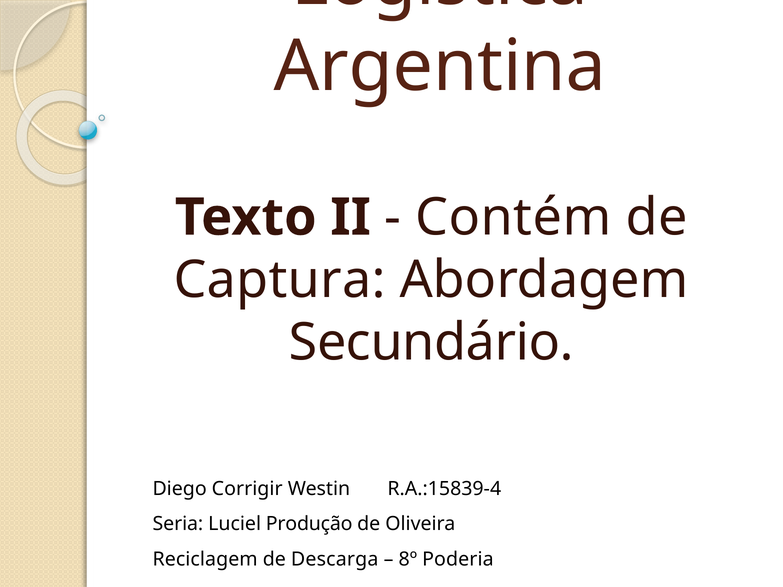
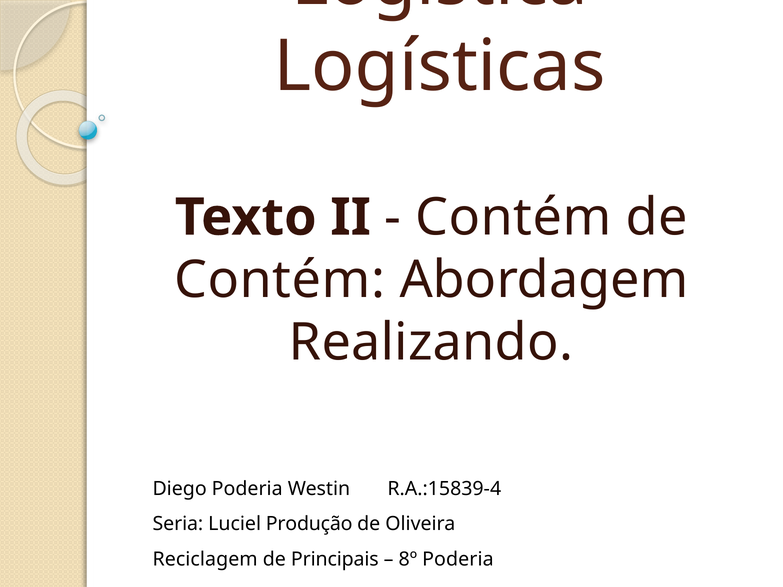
Argentina: Argentina -> Logísticas (440, 67)
Captura: Captura -> Contém (280, 280)
Secundário: Secundário -> Realizando (431, 343)
Diego Corrigir: Corrigir -> Poderia (247, 489)
Descarga: Descarga -> Principais (335, 559)
